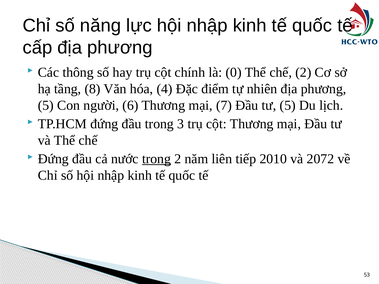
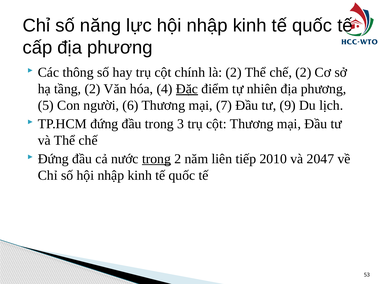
là 0: 0 -> 2 (234, 72)
tầng 8: 8 -> 2 (93, 89)
Đặc underline: none -> present (187, 89)
tư 5: 5 -> 9 (288, 105)
2072: 2072 -> 2047 (320, 159)
